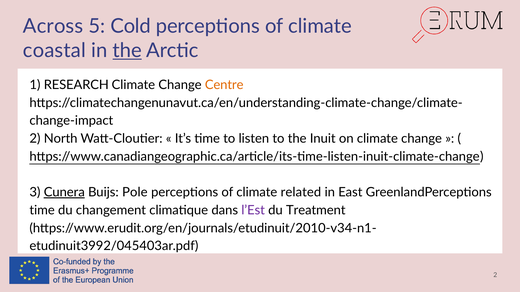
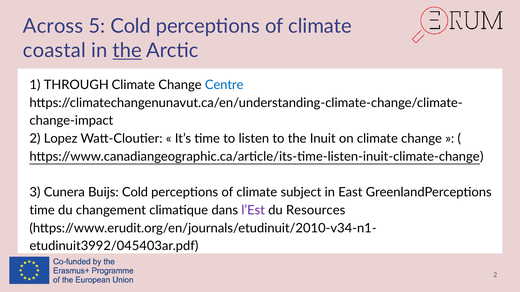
RESEARCH: RESEARCH -> THROUGH (76, 85)
Centre colour: orange -> blue (224, 85)
North: North -> Lopez (61, 139)
Cunera underline: present -> none (64, 193)
Buijs Pole: Pole -> Cold (135, 193)
related: related -> subject (301, 193)
Treatment: Treatment -> Resources (316, 211)
